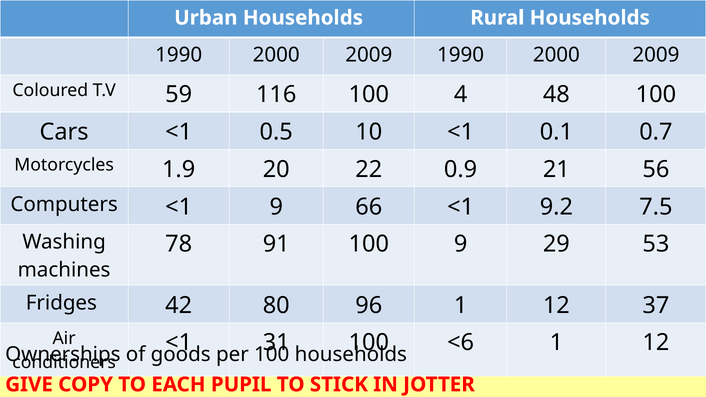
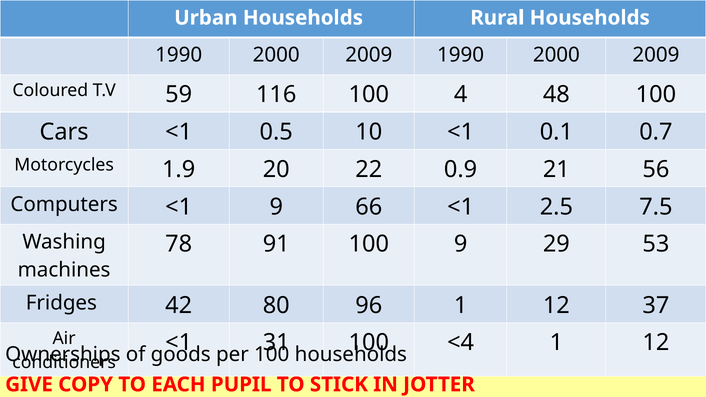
9.2: 9.2 -> 2.5 (556, 207)
<6: <6 -> <4 (461, 343)
